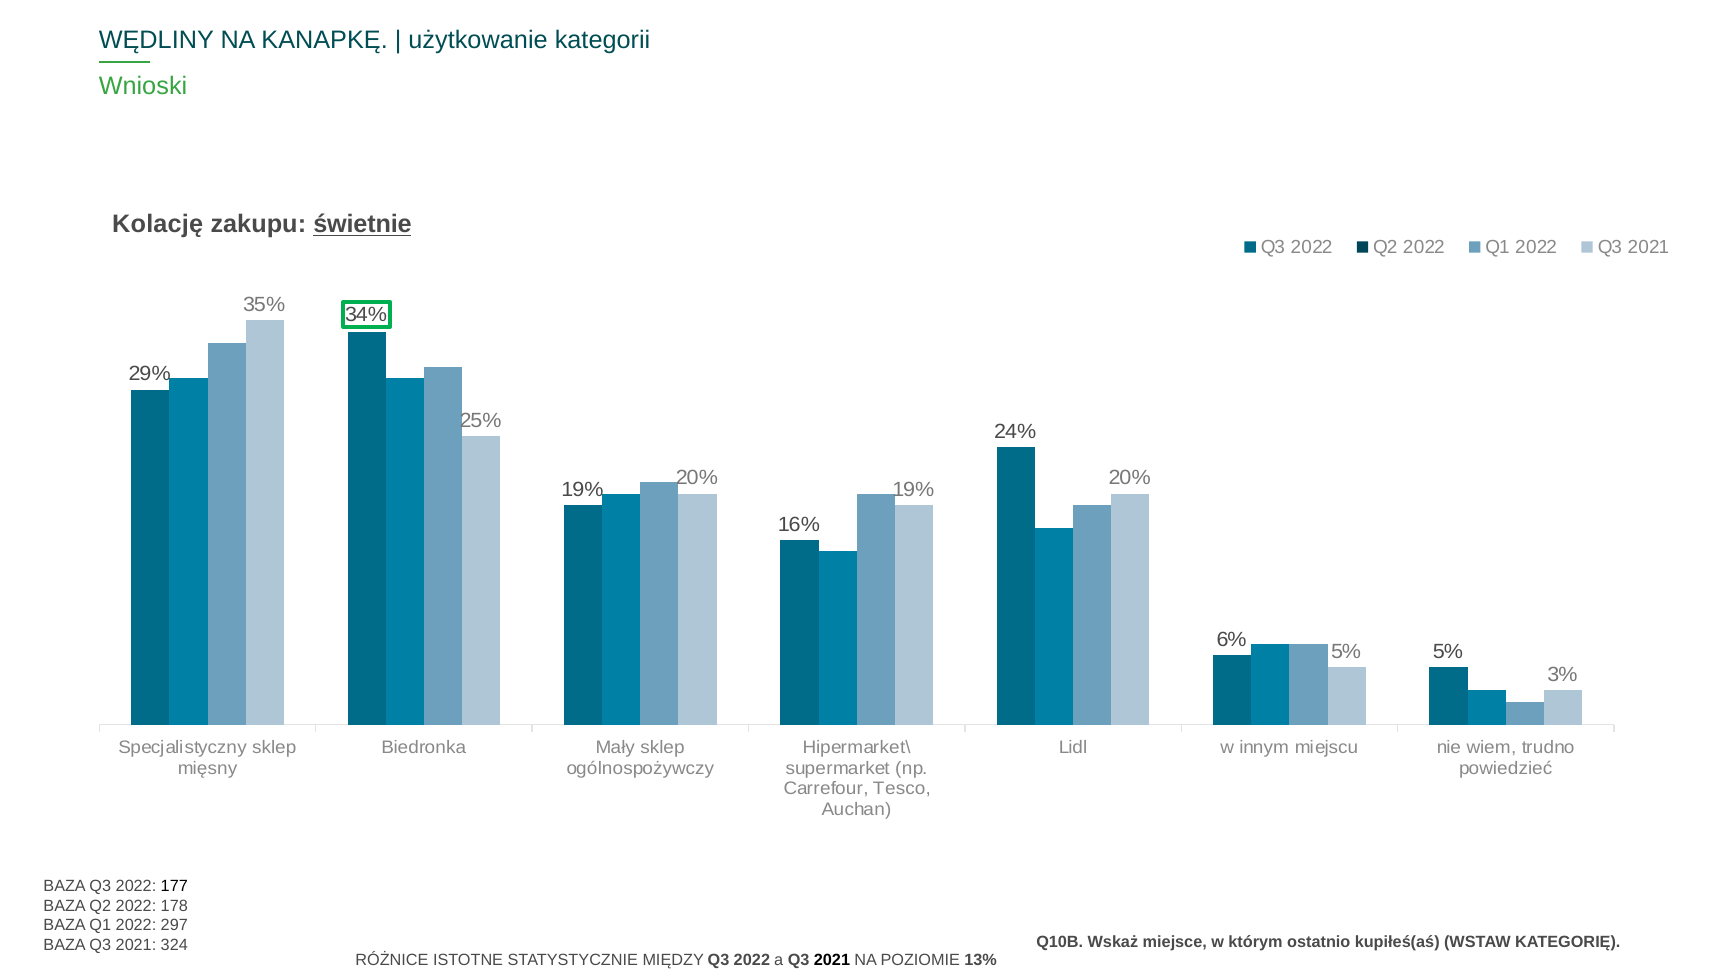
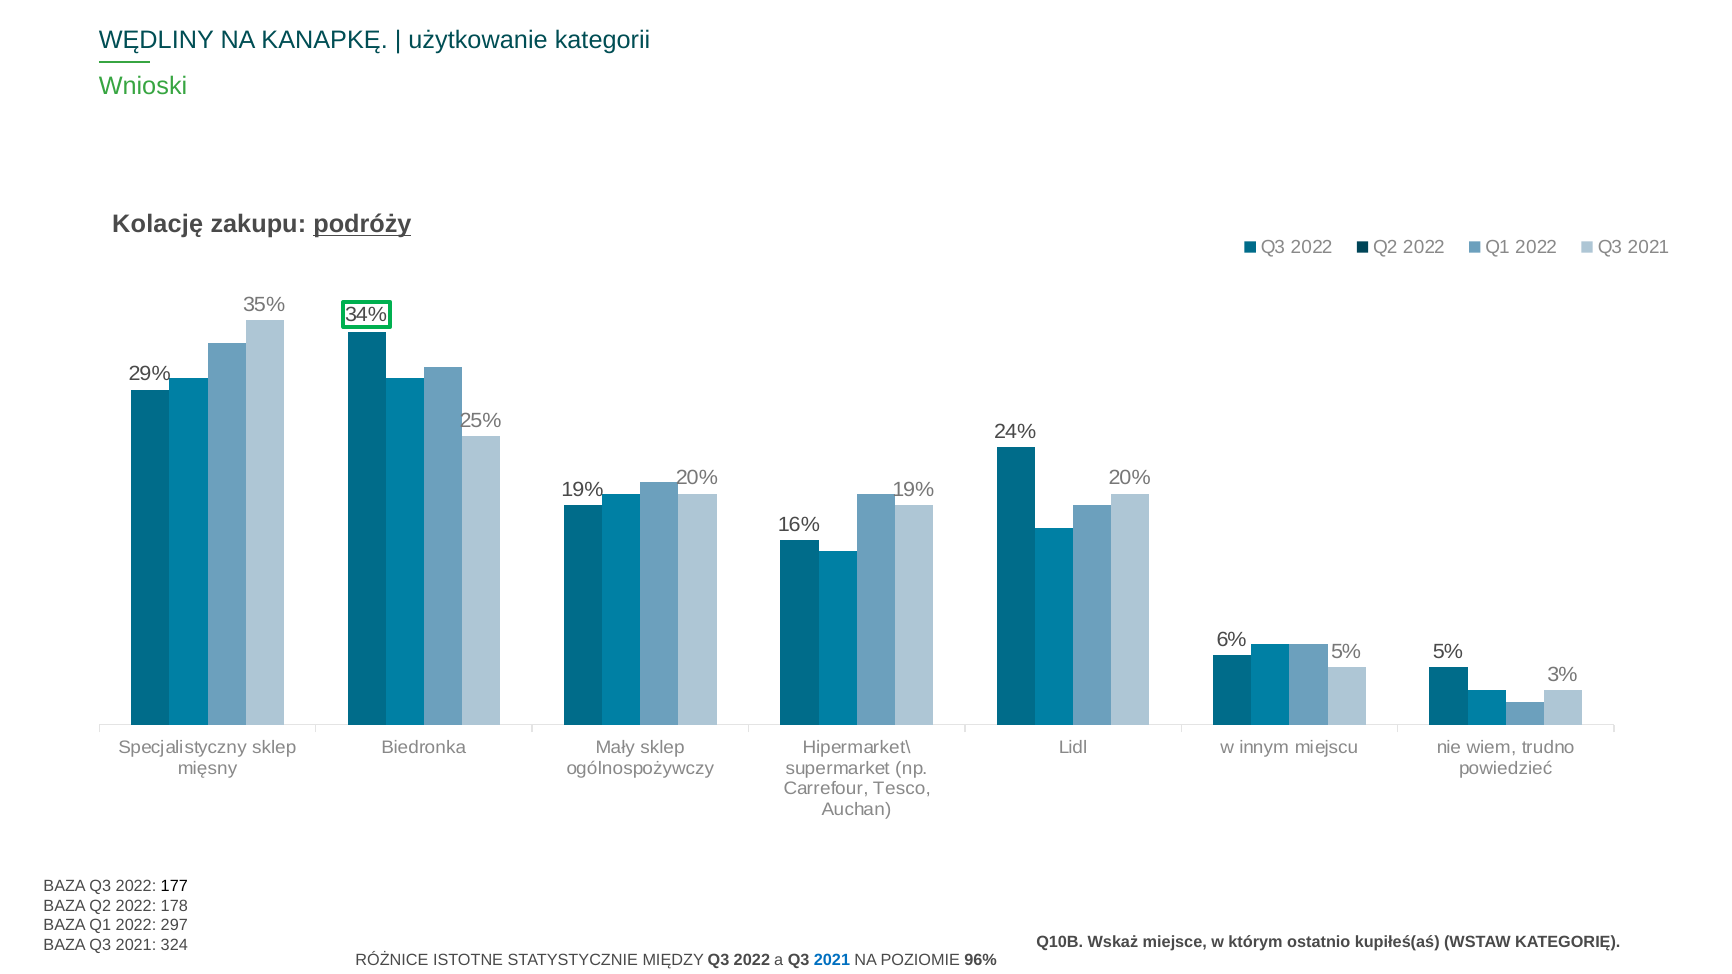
świetnie: świetnie -> podróży (362, 224)
2021 colour: black -> blue (832, 960)
13%: 13% -> 96% (981, 960)
